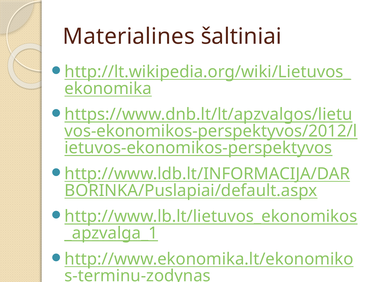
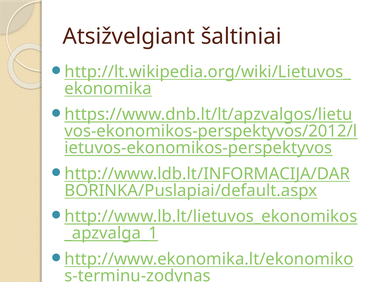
Materialines: Materialines -> Atsižvelgiant (129, 36)
